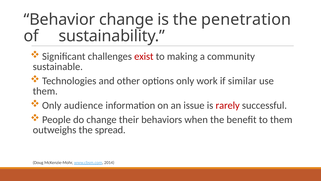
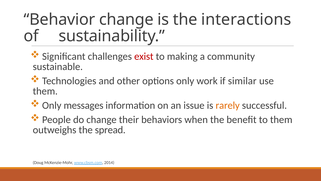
penetration: penetration -> interactions (246, 20)
audience: audience -> messages (84, 105)
rarely colour: red -> orange (228, 105)
